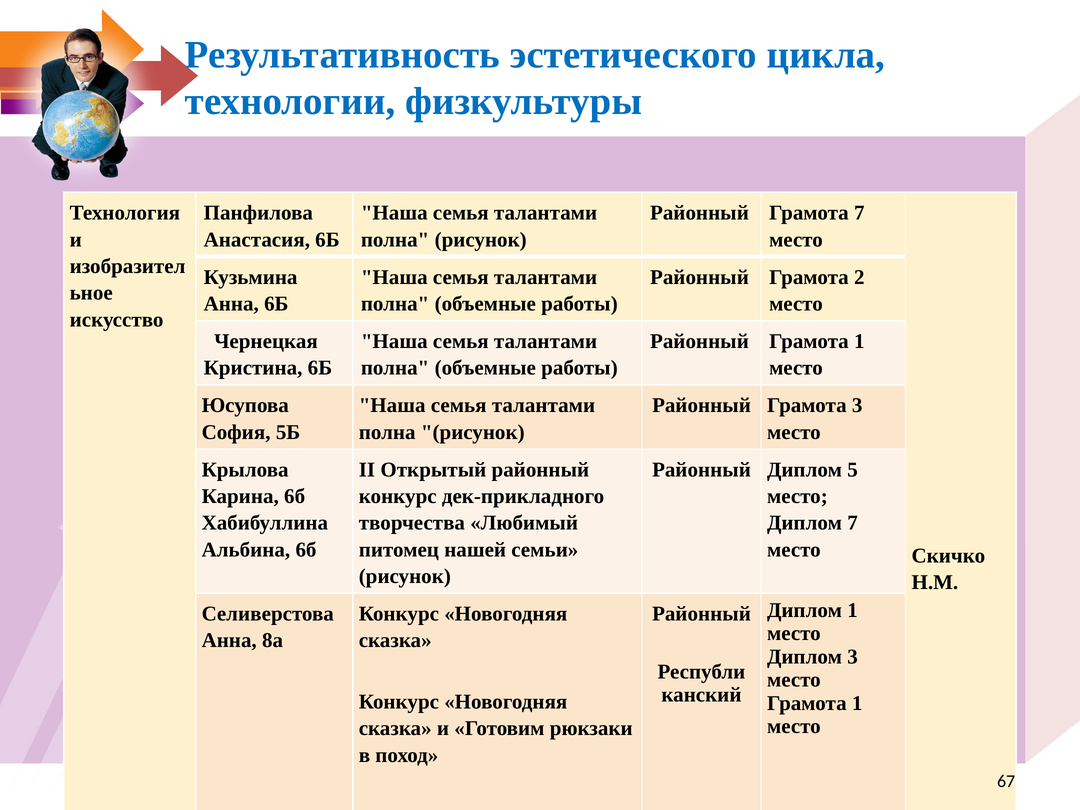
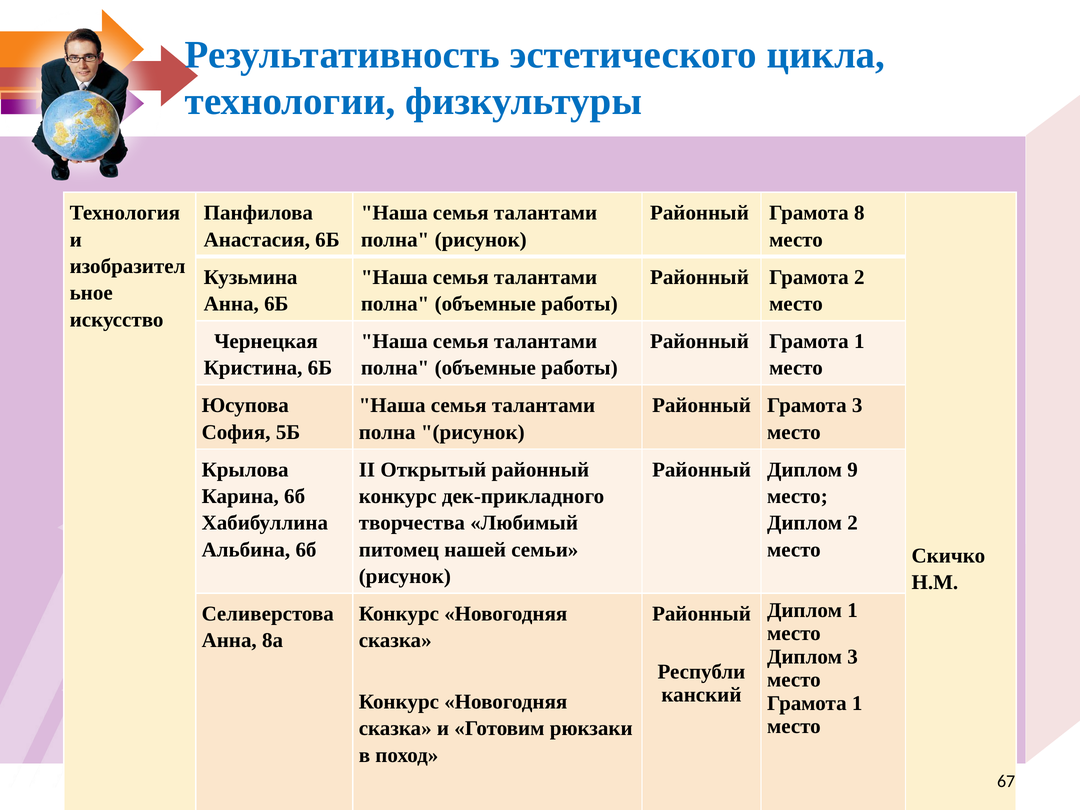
Грамота 7: 7 -> 8 (859, 213)
5: 5 -> 9 (853, 470)
Диплом 7: 7 -> 2 (853, 523)
